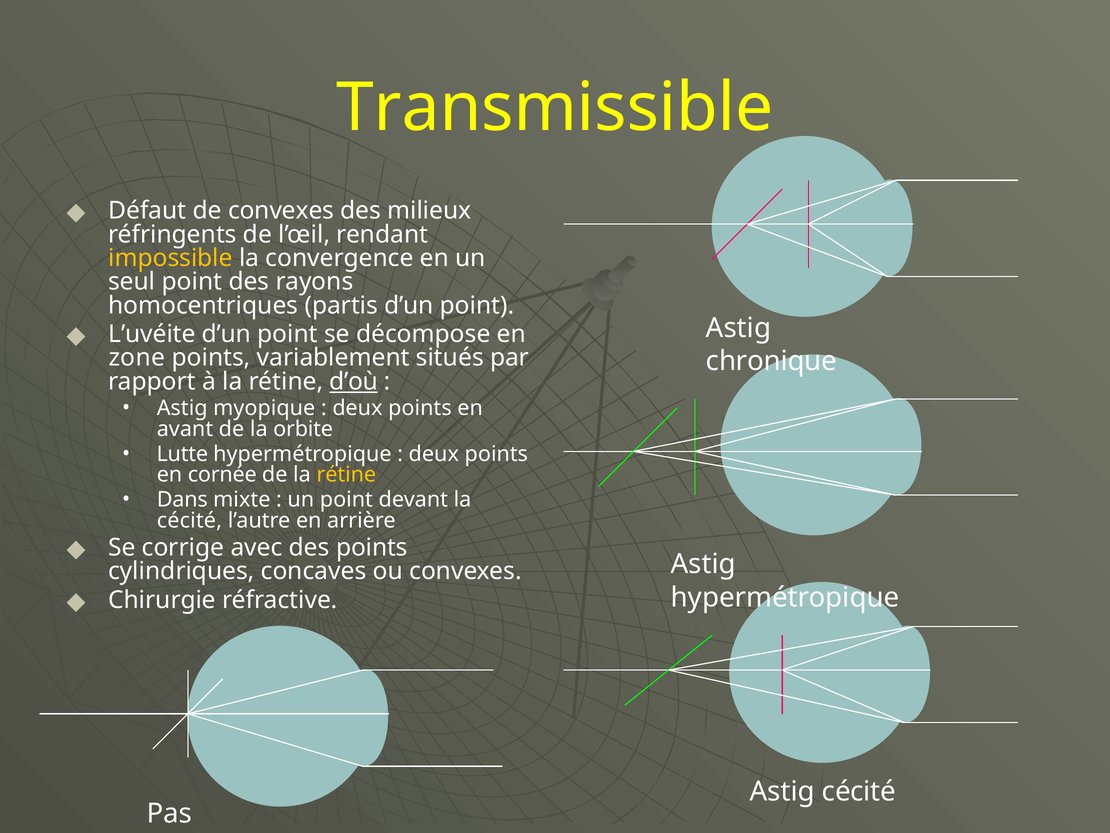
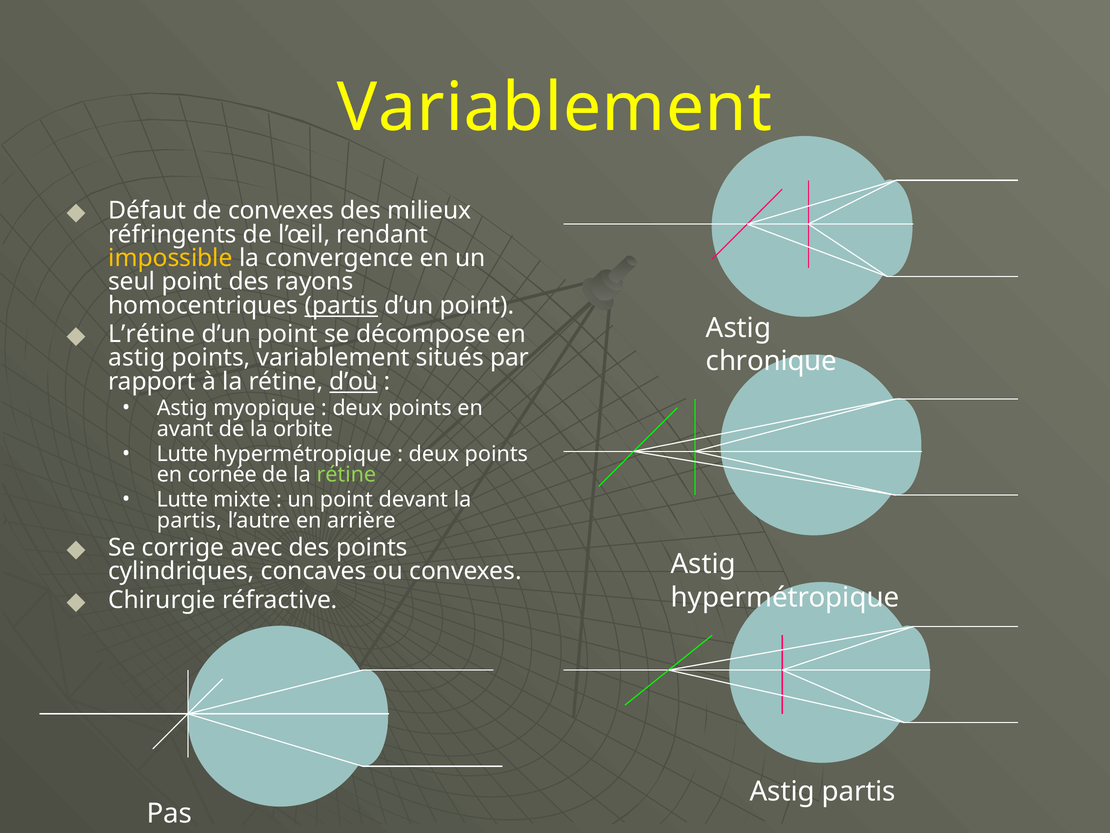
Transmissible: Transmissible -> Variablement (554, 108)
partis underline: none -> present (341, 305)
L’uvéite: L’uvéite -> L’rétine (152, 334)
zone: zone -> astig (137, 358)
rétine colour: yellow -> light green (346, 475)
Dans: Dans -> Lutte (182, 500)
cécité: cécité -> partis (189, 520)
Astig cécité: cécité -> partis (859, 791)
